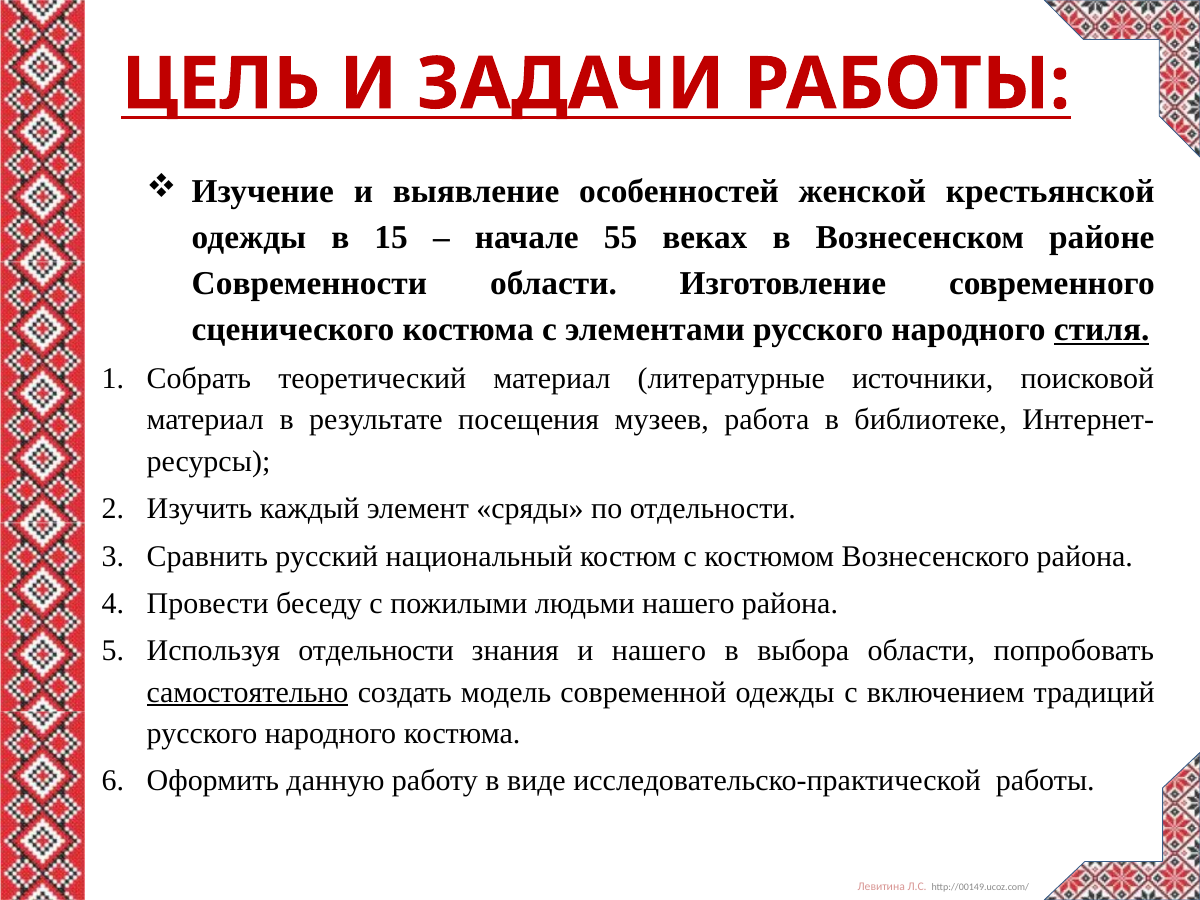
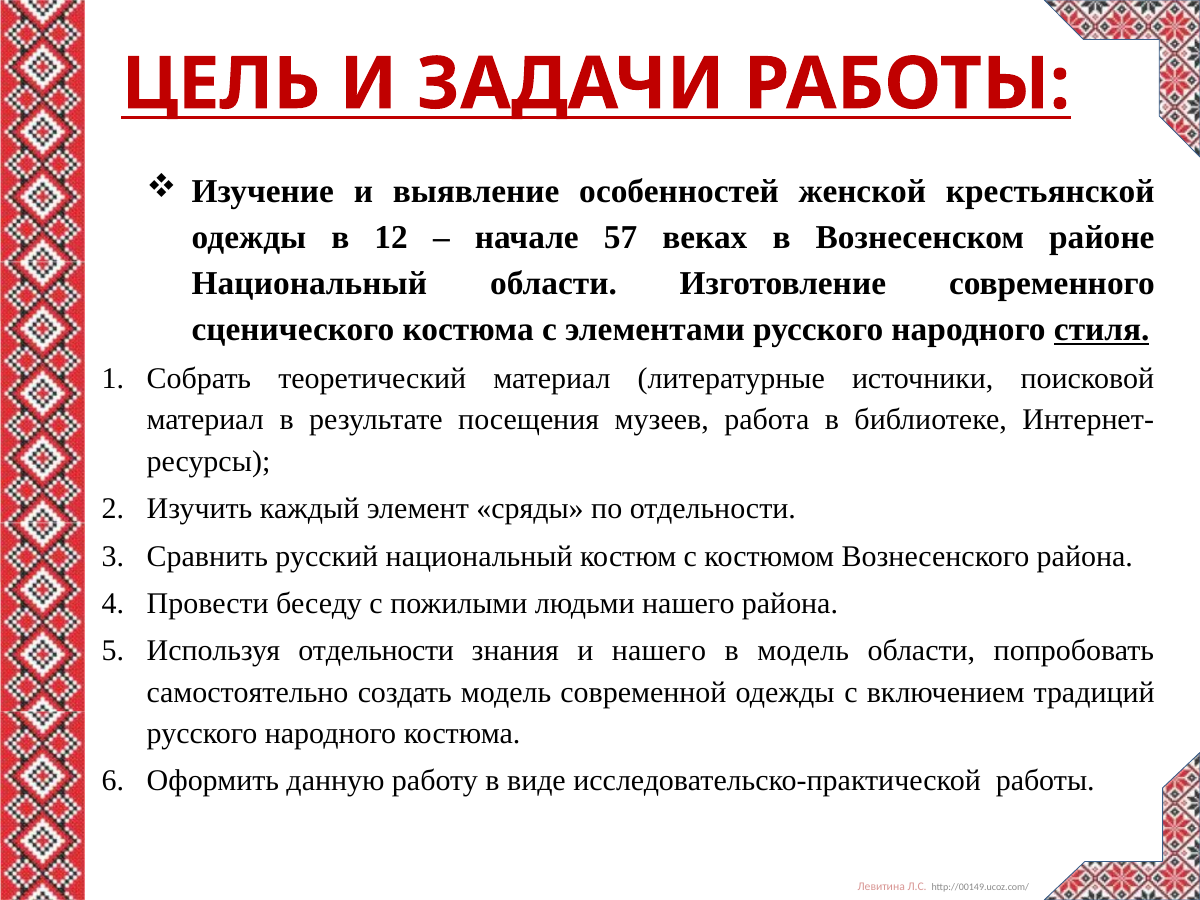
15: 15 -> 12 (391, 237)
55: 55 -> 57 (621, 237)
Современности: Современности -> Национальный (309, 283)
в выбора: выбора -> модель (803, 651)
самостоятельно underline: present -> none (248, 692)
